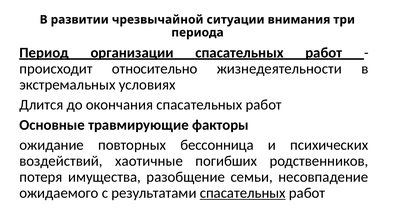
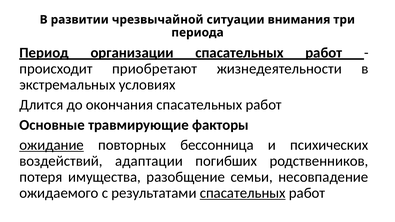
относительно: относительно -> приобретают (155, 69)
ожидание underline: none -> present (52, 145)
хаотичные: хаотичные -> адаптации (149, 161)
